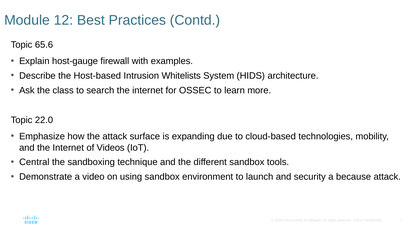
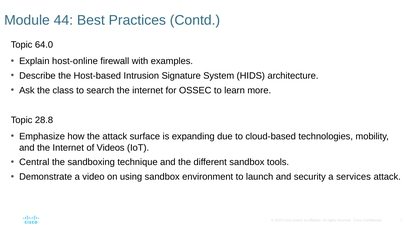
12: 12 -> 44 (63, 20)
65.6: 65.6 -> 64.0 (44, 45)
host-gauge: host-gauge -> host-online (75, 61)
Whitelists: Whitelists -> Signature (181, 76)
22.0: 22.0 -> 28.8 (44, 120)
because: because -> services (354, 177)
